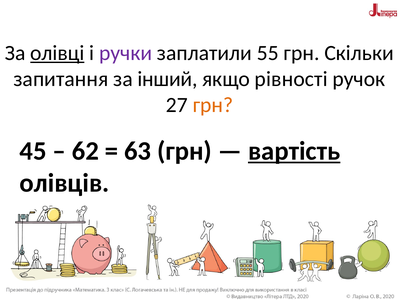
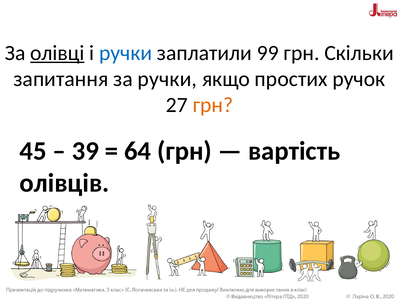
ручки colour: purple -> blue (126, 53)
55: 55 -> 99 (268, 53)
за інший: інший -> ручки (167, 79)
рівності: рівності -> простих (291, 79)
62: 62 -> 39 (85, 151)
63: 63 -> 64 (138, 151)
вартість underline: present -> none (294, 151)
